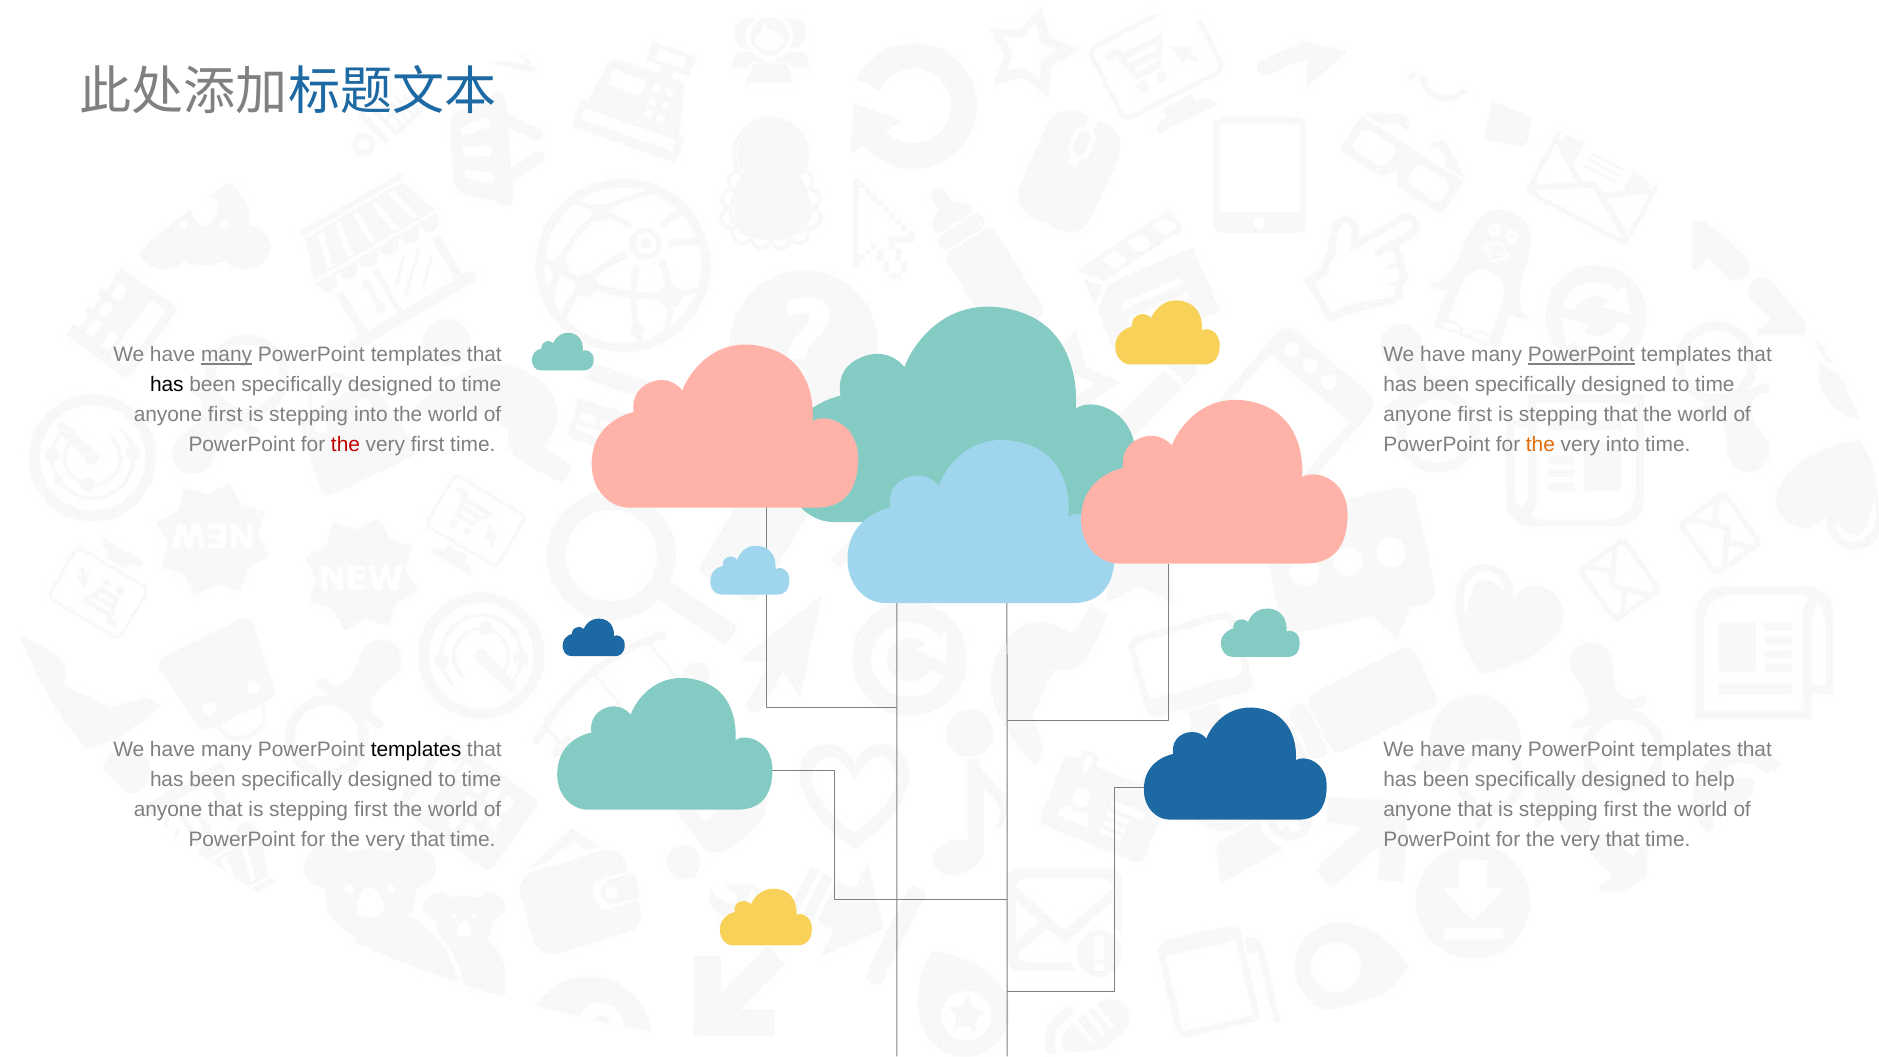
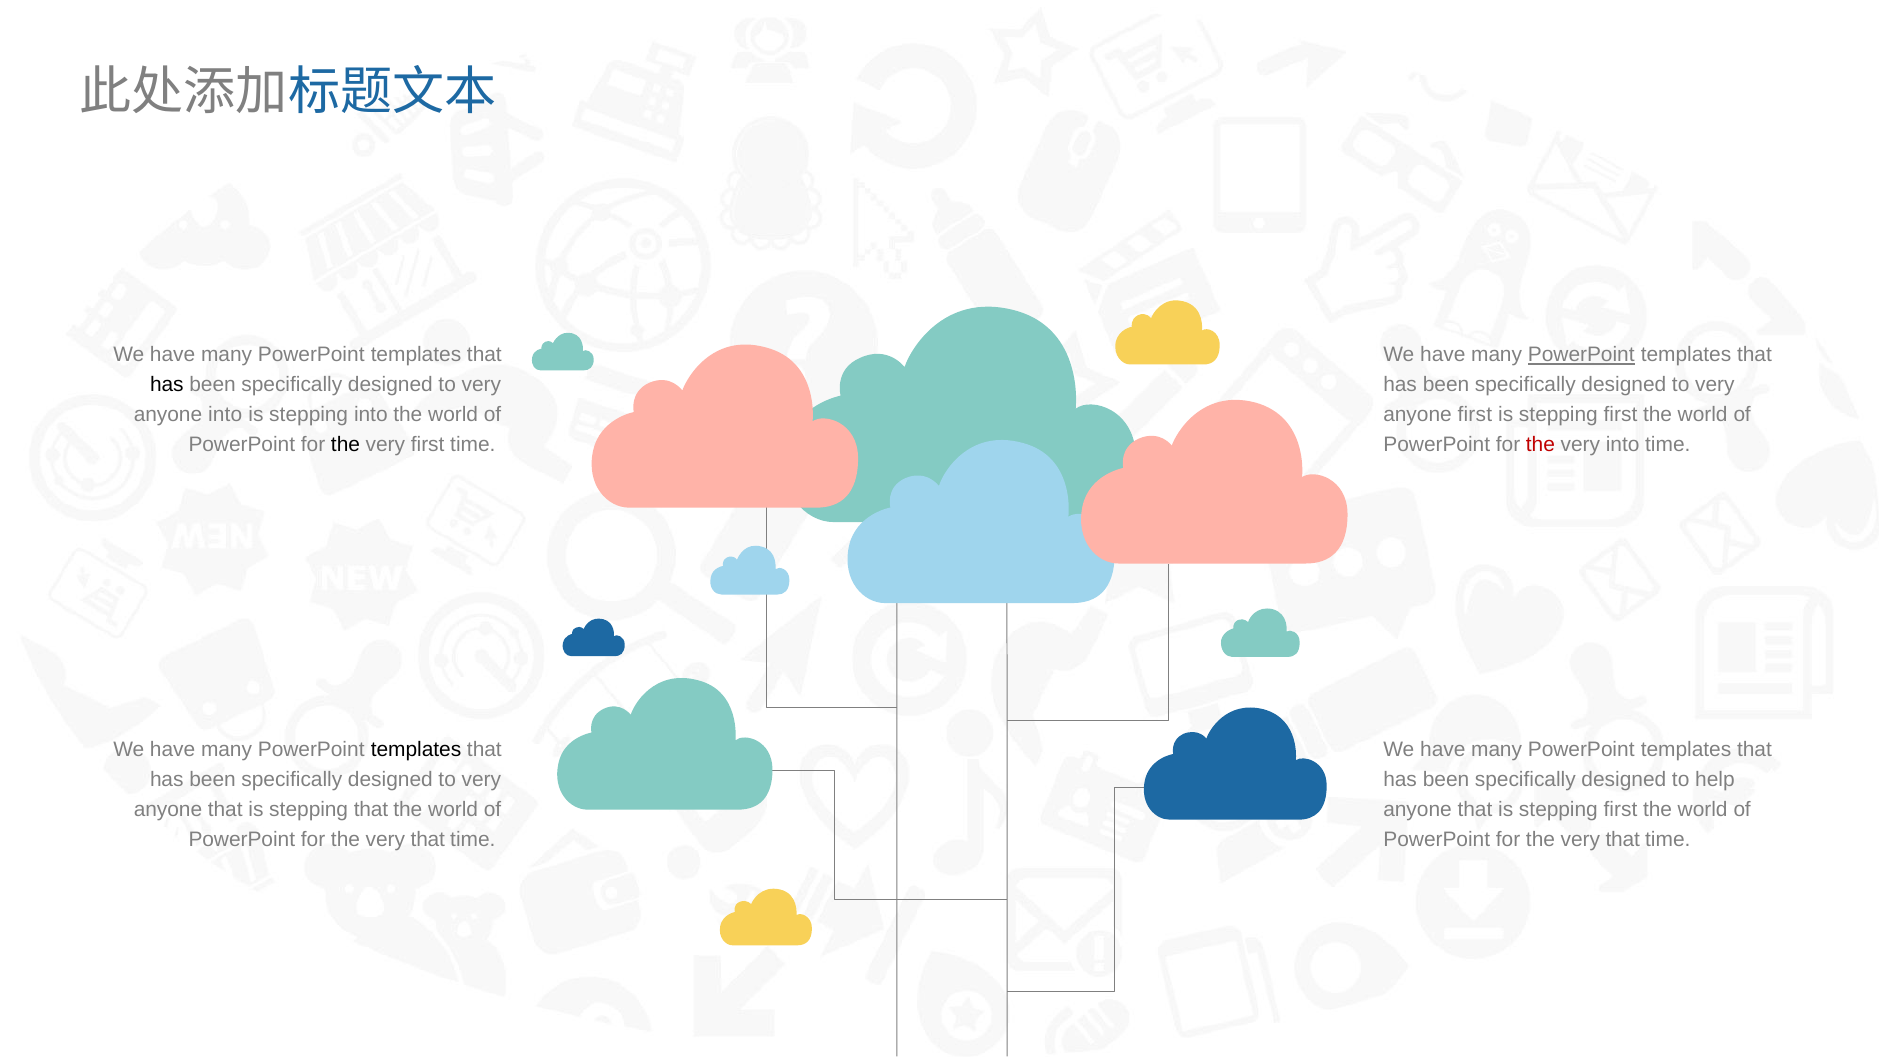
many underline: present -> none (227, 355)
time: time -> very (481, 385)
time: time -> very (1715, 385)
first: first -> into (225, 415)
that: that -> first (1621, 415)
the colour: red -> black (345, 445)
the colour: orange -> red (1540, 445)
time: time -> very (481, 780)
first: first -> that (371, 810)
